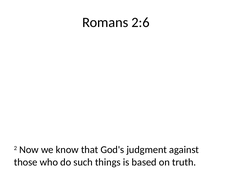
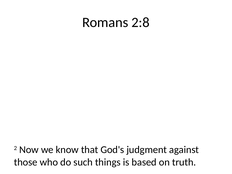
2:6: 2:6 -> 2:8 (141, 22)
